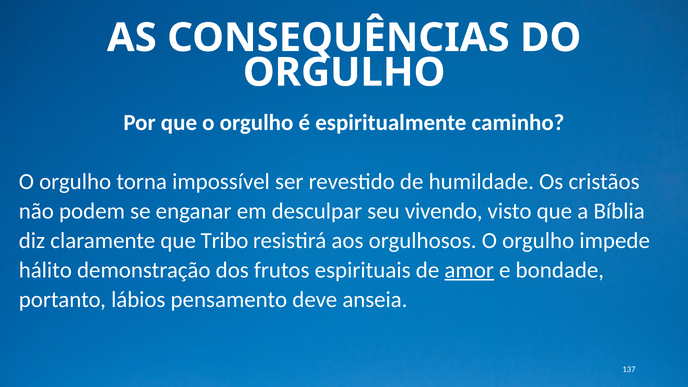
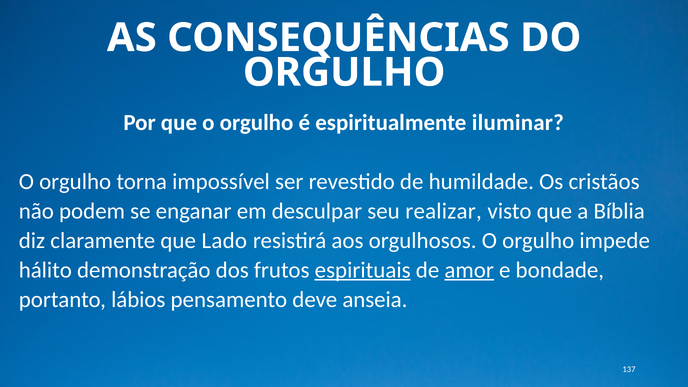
caminho: caminho -> iluminar (518, 123)
vivendo: vivendo -> realizar (444, 211)
Tribo: Tribo -> Lado (224, 241)
espirituais underline: none -> present (363, 270)
